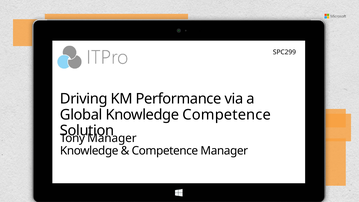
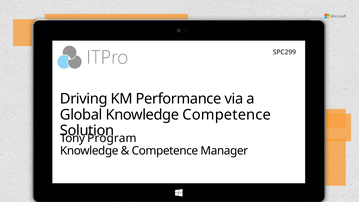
Manager: Manager -> Program (112, 138)
